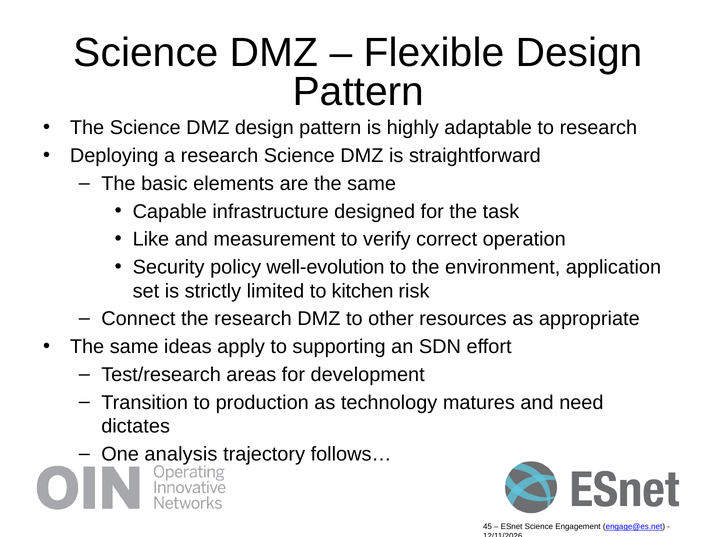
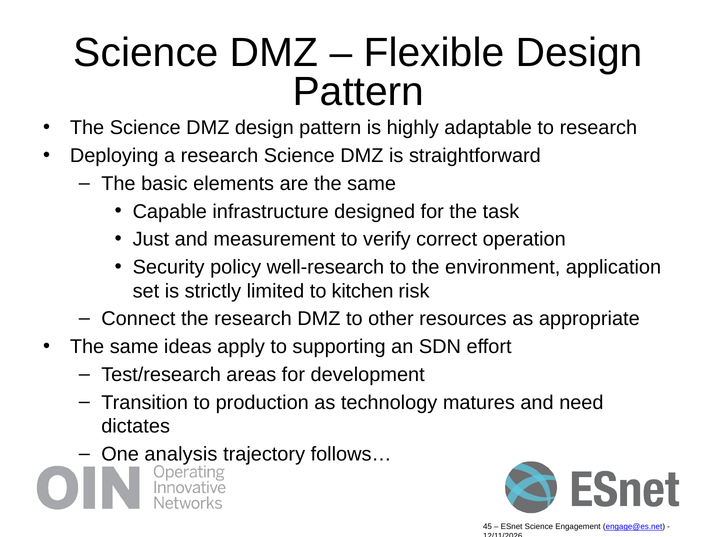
Like: Like -> Just (151, 240)
well-evolution: well-evolution -> well-research (325, 268)
